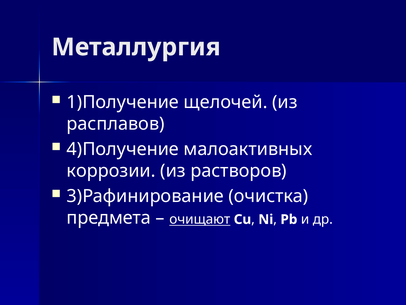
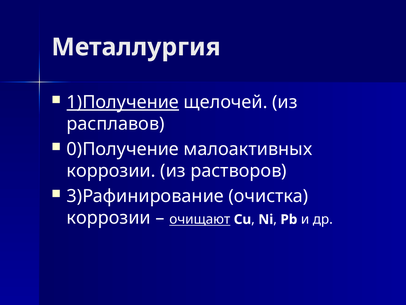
1)Получение underline: none -> present (123, 102)
4)Получение: 4)Получение -> 0)Получение (123, 149)
предмета: предмета -> коррозии (109, 218)
